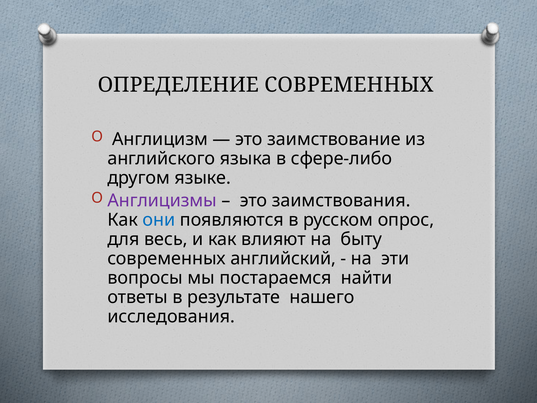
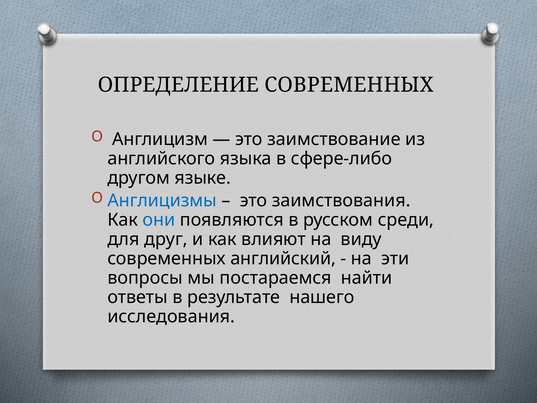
Англицизмы colour: purple -> blue (162, 200)
опрос: опрос -> среди (406, 220)
весь: весь -> друг (166, 239)
быту: быту -> виду (361, 239)
